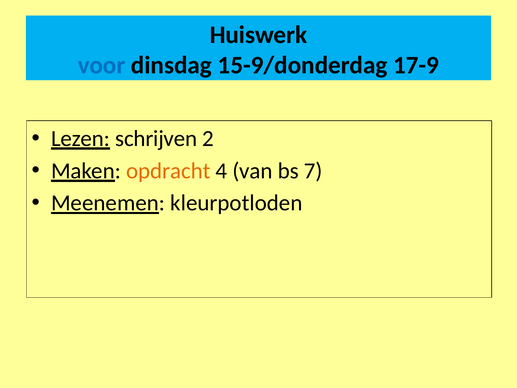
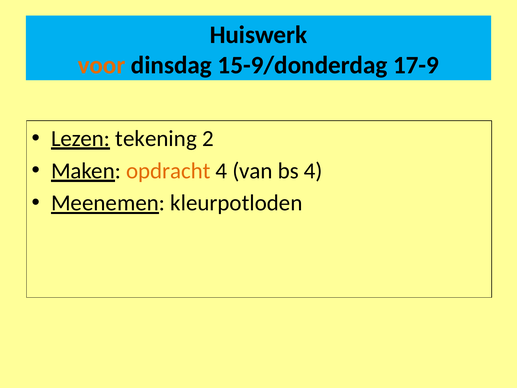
voor colour: blue -> orange (101, 65)
schrijven: schrijven -> tekening (156, 139)
bs 7: 7 -> 4 (313, 171)
